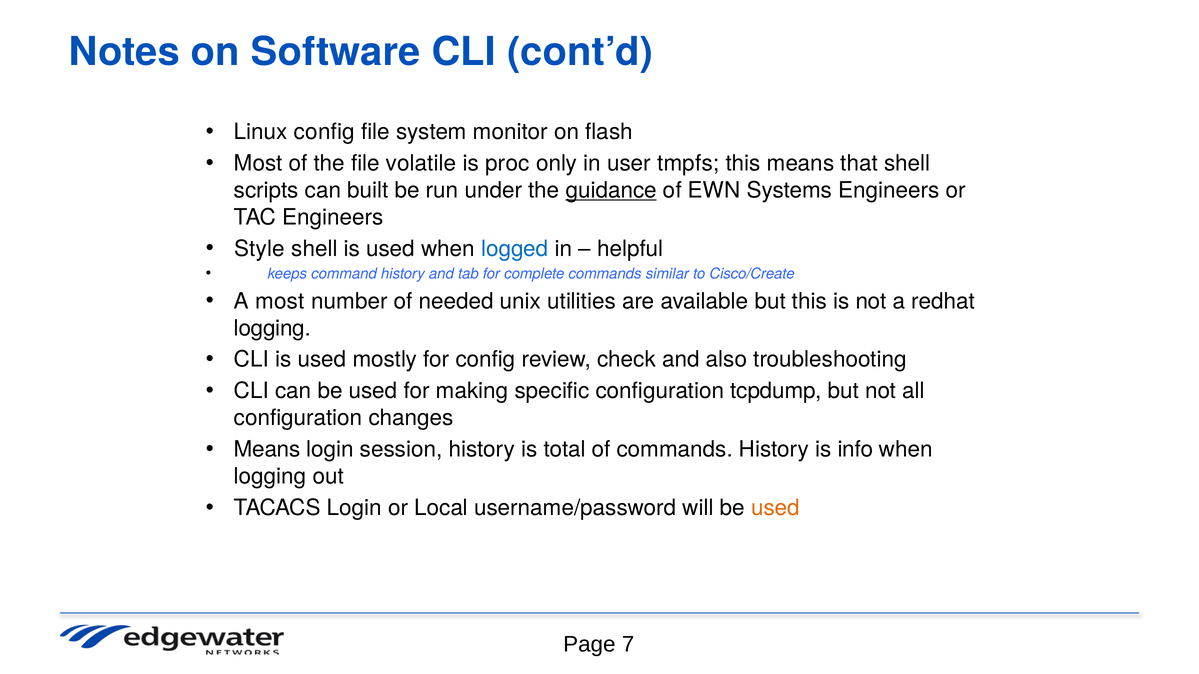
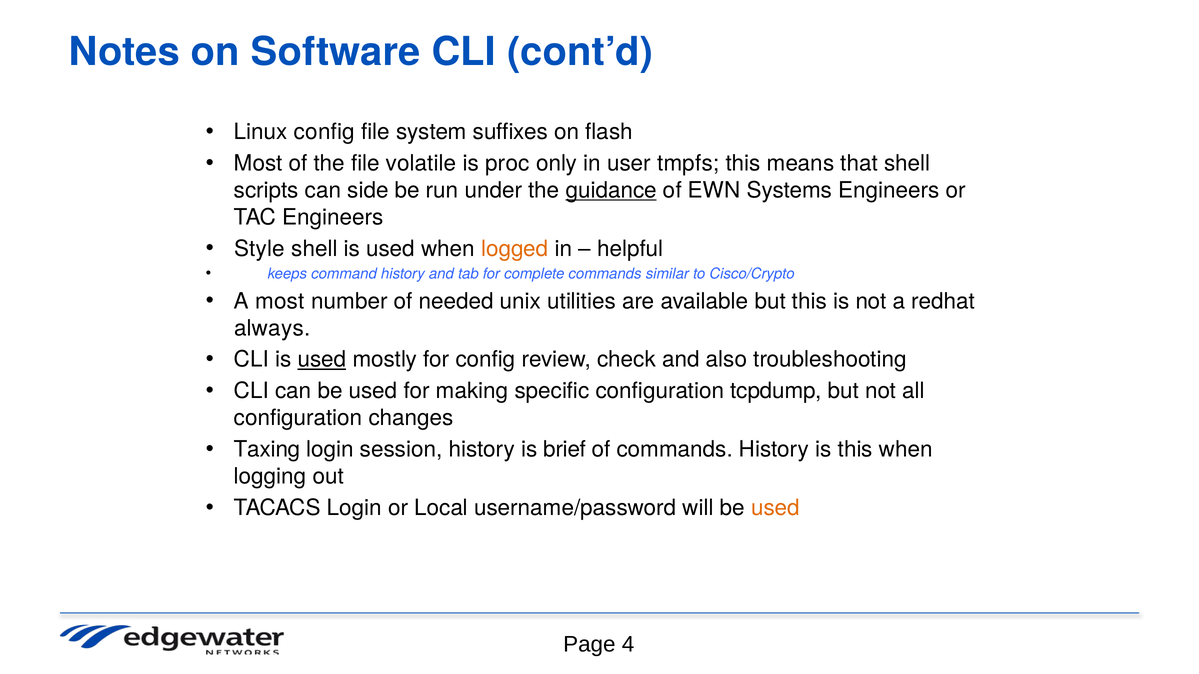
monitor: monitor -> suffixes (511, 132)
built: built -> side (368, 190)
logged colour: blue -> orange (515, 249)
Cisco/Create: Cisco/Create -> Cisco/Crypto (752, 274)
logging: logging -> always (272, 328)
used underline: none -> present (322, 360)
Means: Means -> Taxing (267, 450)
total: total -> brief (565, 450)
is info: info -> this (855, 450)
7: 7 -> 4 (628, 645)
